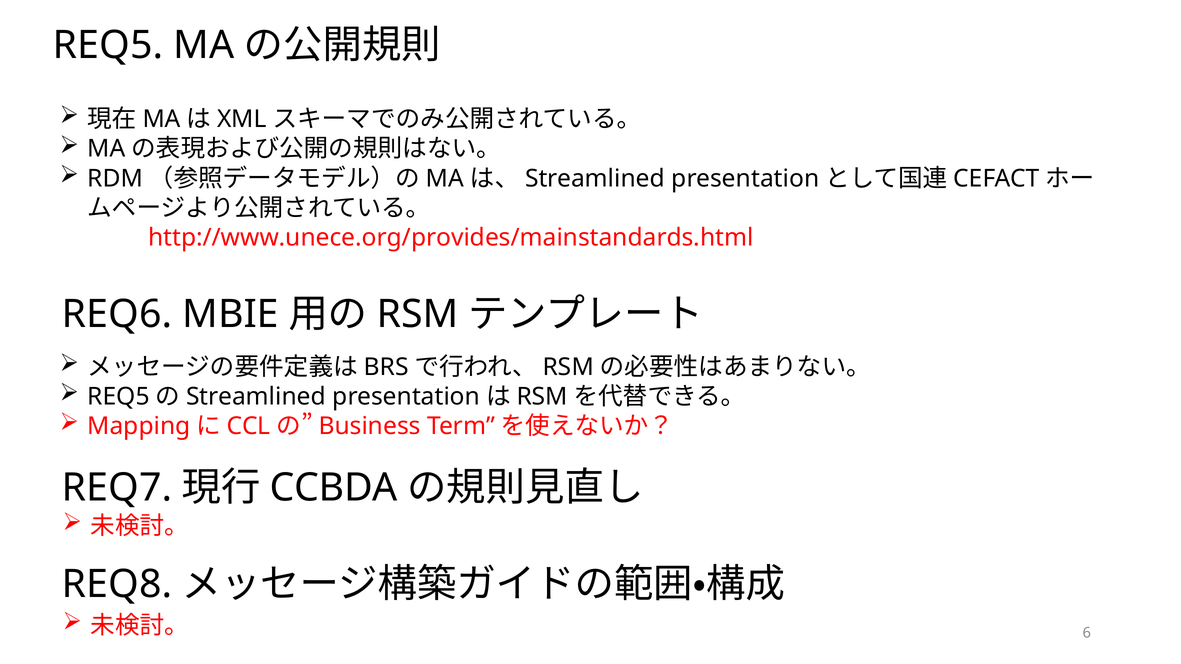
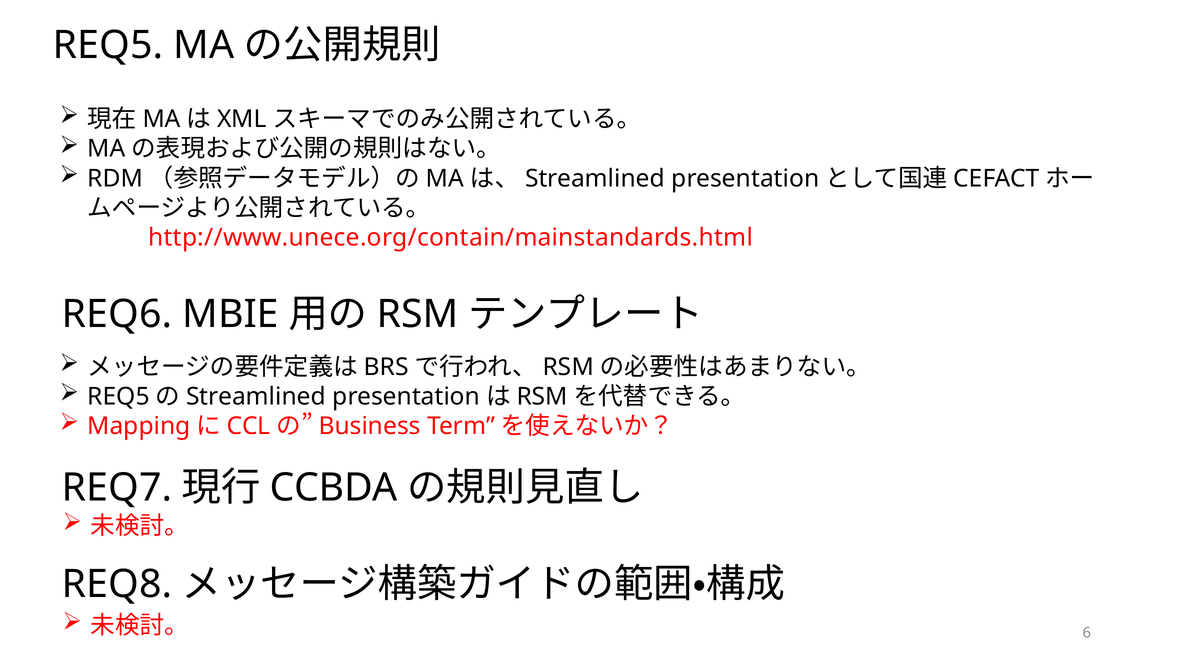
http://www.unece.org/provides/mainstandards.html: http://www.unece.org/provides/mainstandards.html -> http://www.unece.org/contain/mainstandards.html (451, 238)
